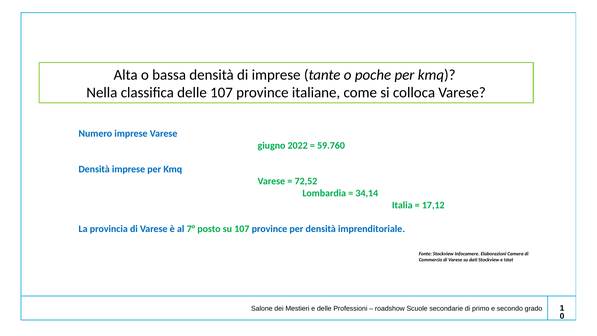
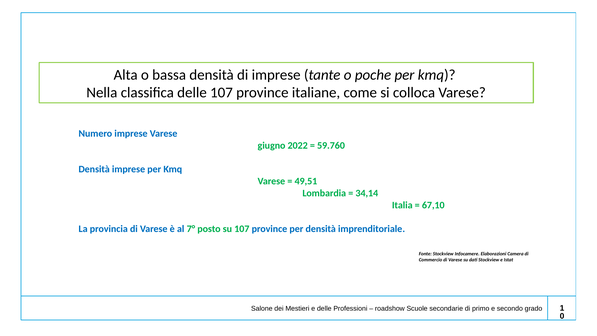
72,52: 72,52 -> 49,51 (306, 181)
17,12: 17,12 -> 67,10 (433, 205)
